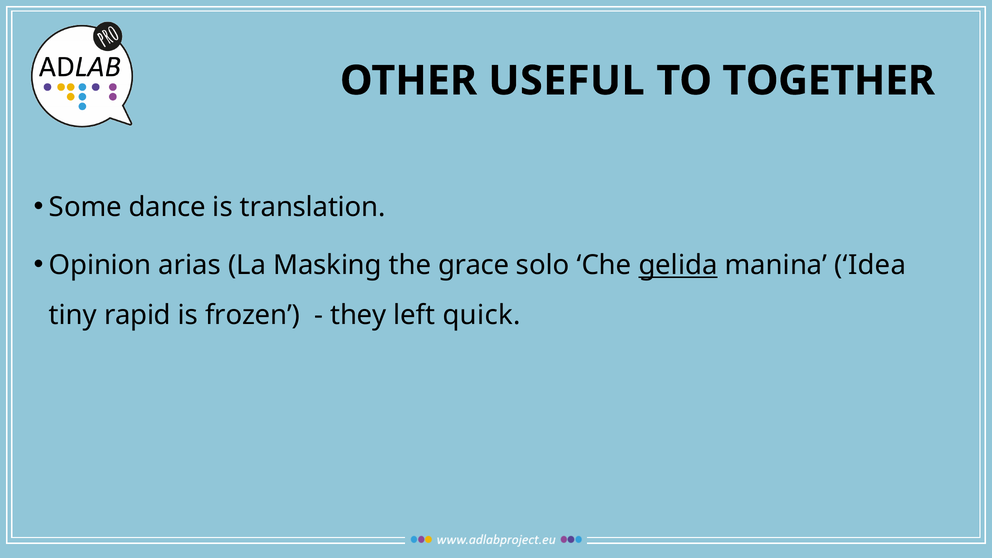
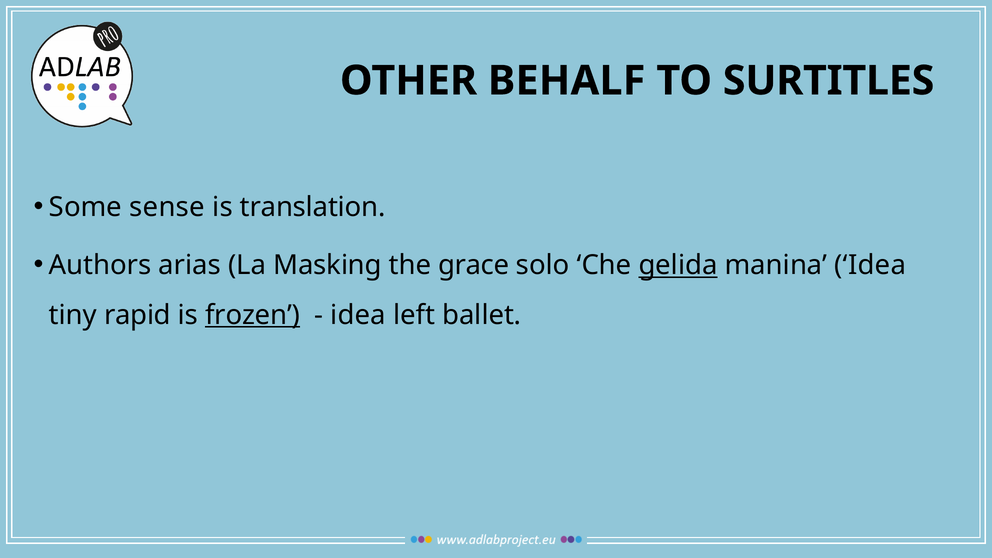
USEFUL: USEFUL -> BEHALF (567, 81)
TOGETHER: TOGETHER -> SURTITLES (829, 81)
dance: dance -> sense (167, 207)
Opinion: Opinion -> Authors (100, 265)
frozen underline: none -> present (253, 315)
they: they -> idea (358, 315)
quick: quick -> ballet (482, 315)
